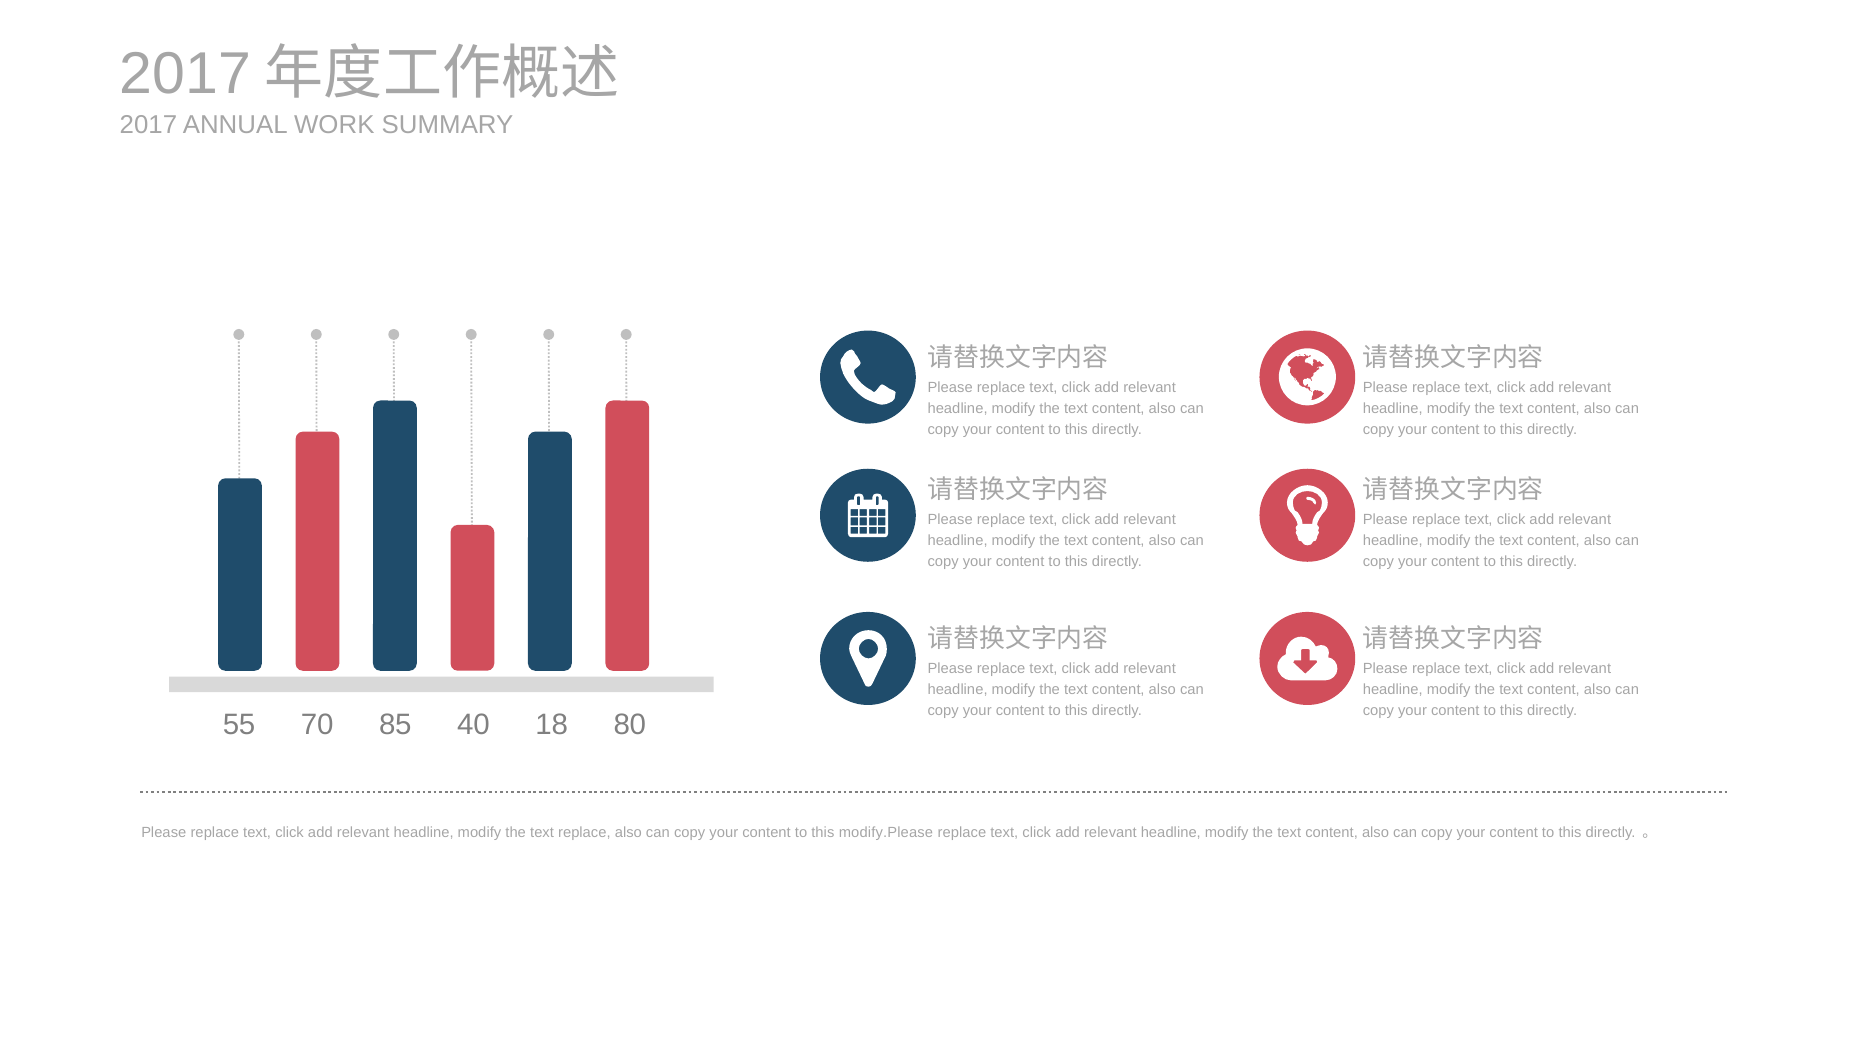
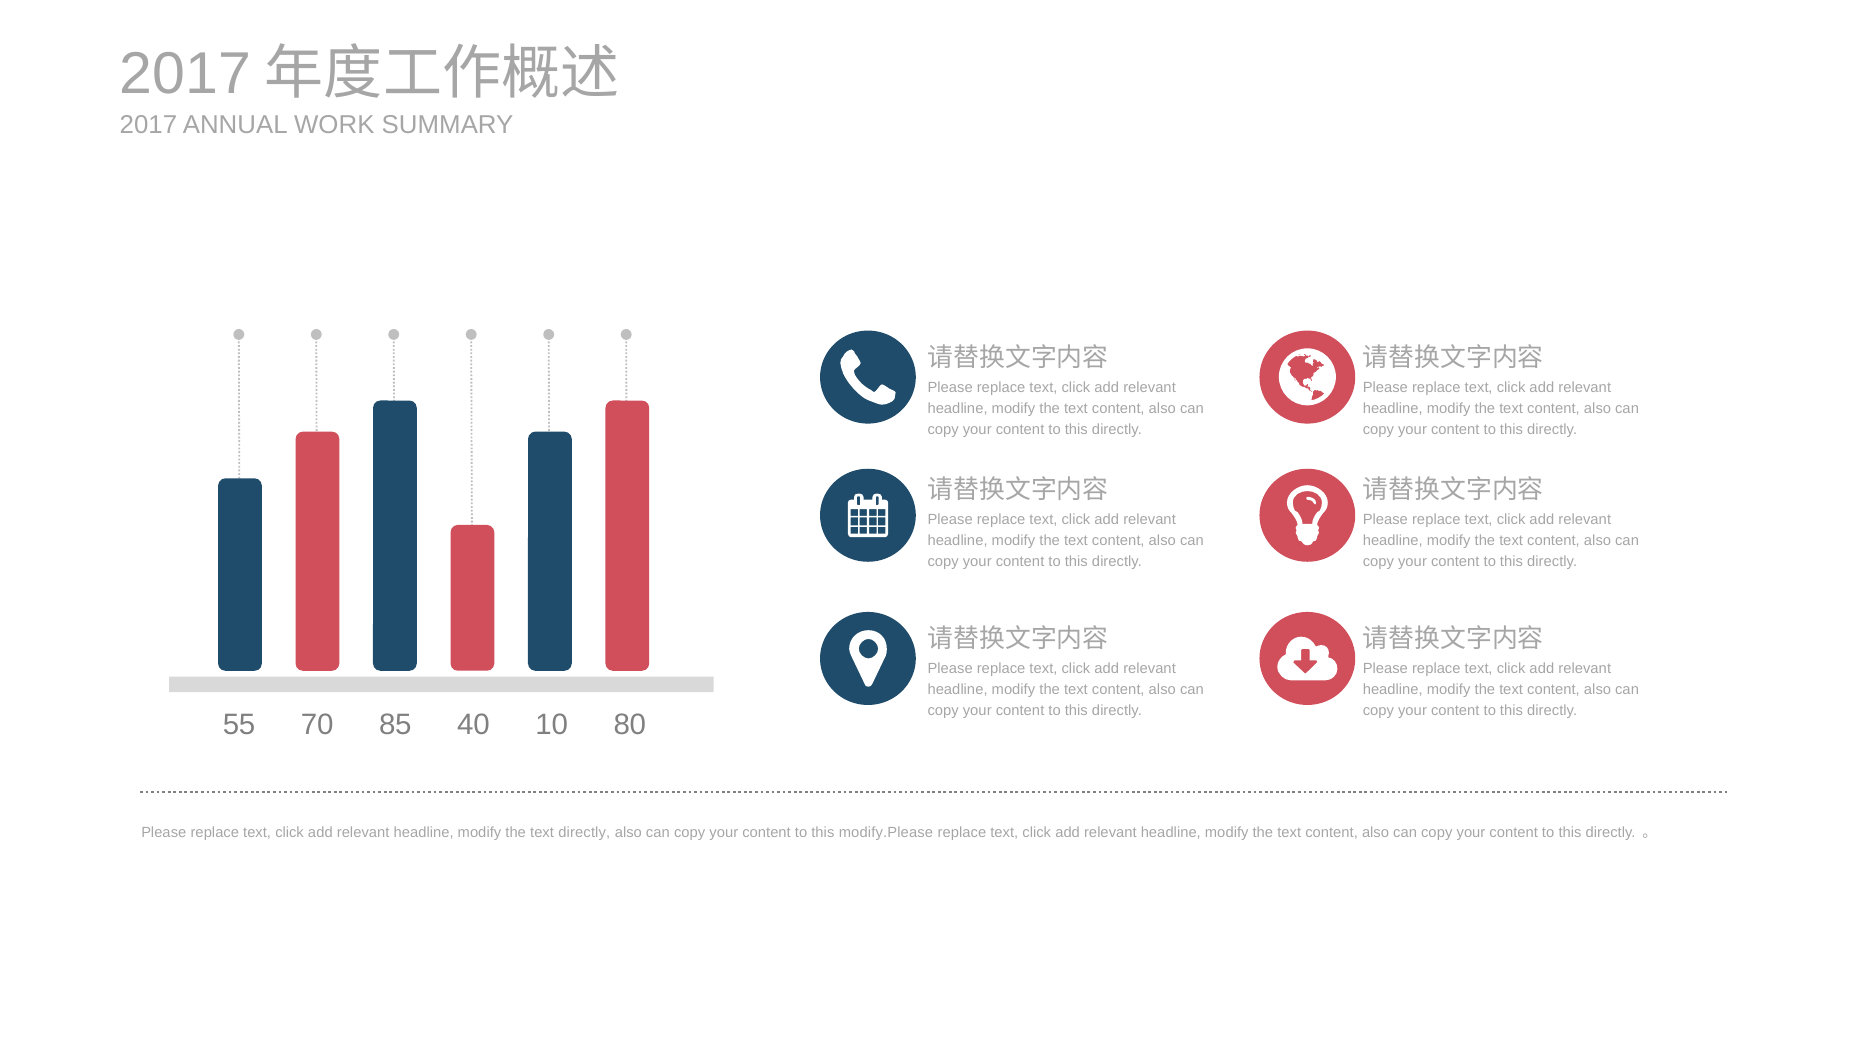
18: 18 -> 10 (552, 725)
text replace: replace -> directly (584, 833)
